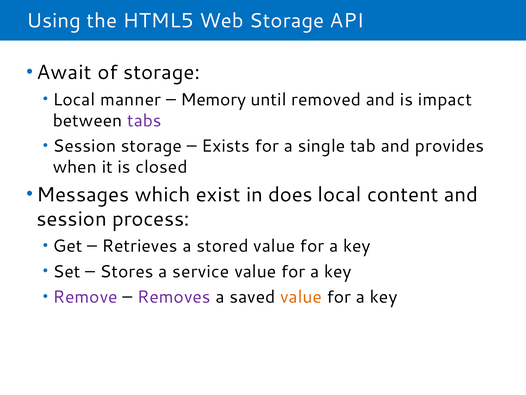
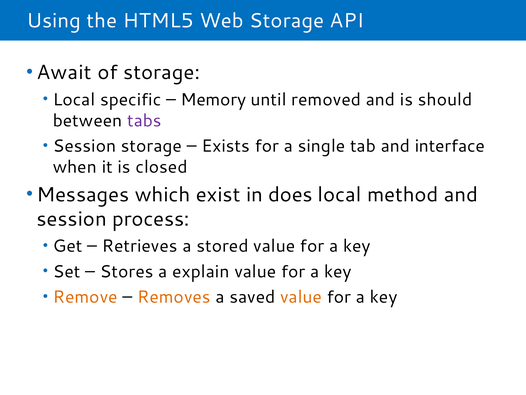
manner: manner -> specific (131, 99)
impact: impact -> should (445, 99)
provides: provides -> interface (450, 146)
content: content -> method (403, 194)
service: service -> explain (201, 271)
Remove colour: purple -> orange (85, 297)
Removes colour: purple -> orange (174, 297)
